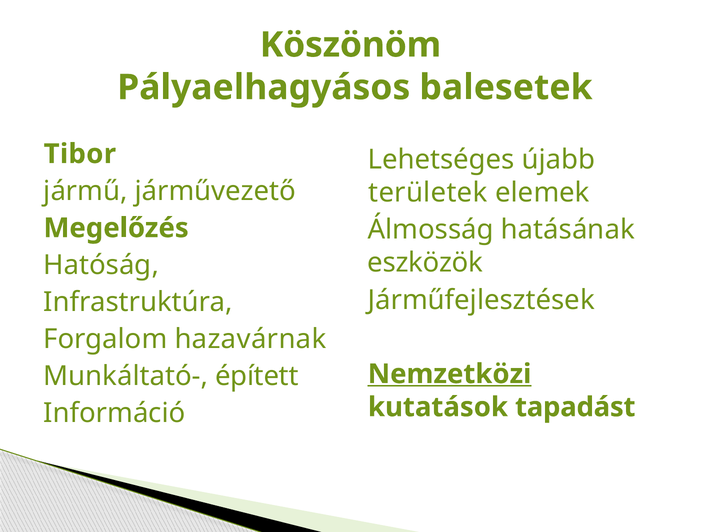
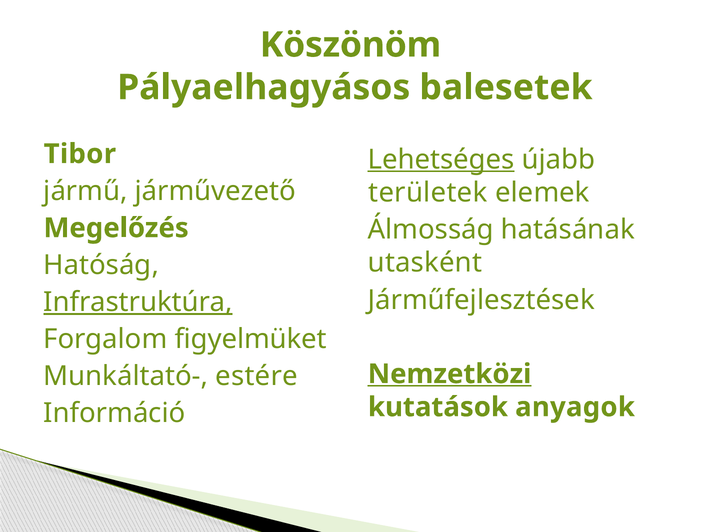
Lehetséges underline: none -> present (441, 160)
eszközök: eszközök -> utasként (425, 263)
Infrastruktúra underline: none -> present (138, 302)
hazavárnak: hazavárnak -> figyelmüket (251, 340)
épített: épített -> estére (257, 377)
tapadást: tapadást -> anyagok (575, 408)
